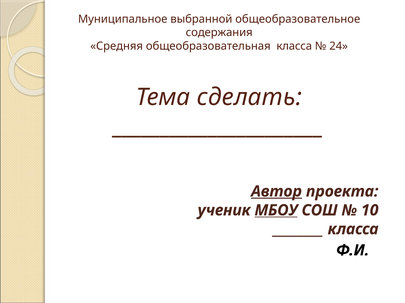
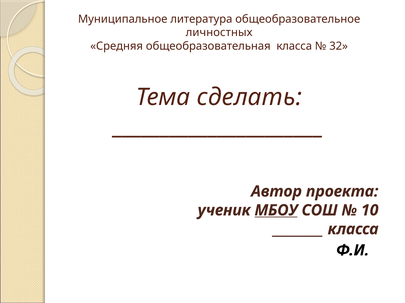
выбранной: выбранной -> литература (201, 19)
содержания: содержания -> личностных (219, 33)
24: 24 -> 32 (339, 46)
Автор underline: present -> none (276, 192)
